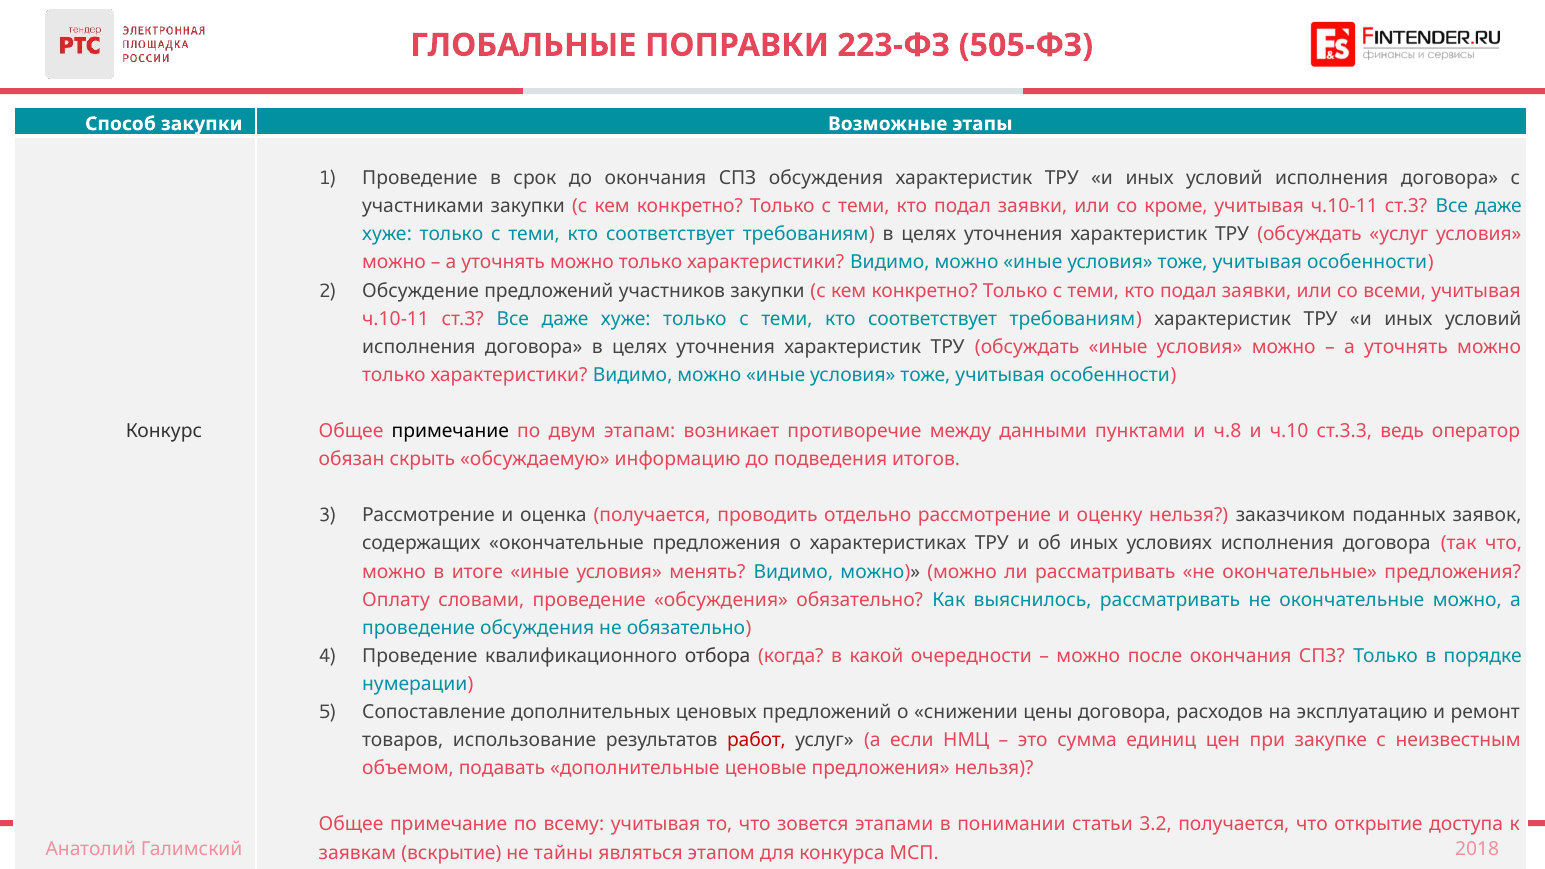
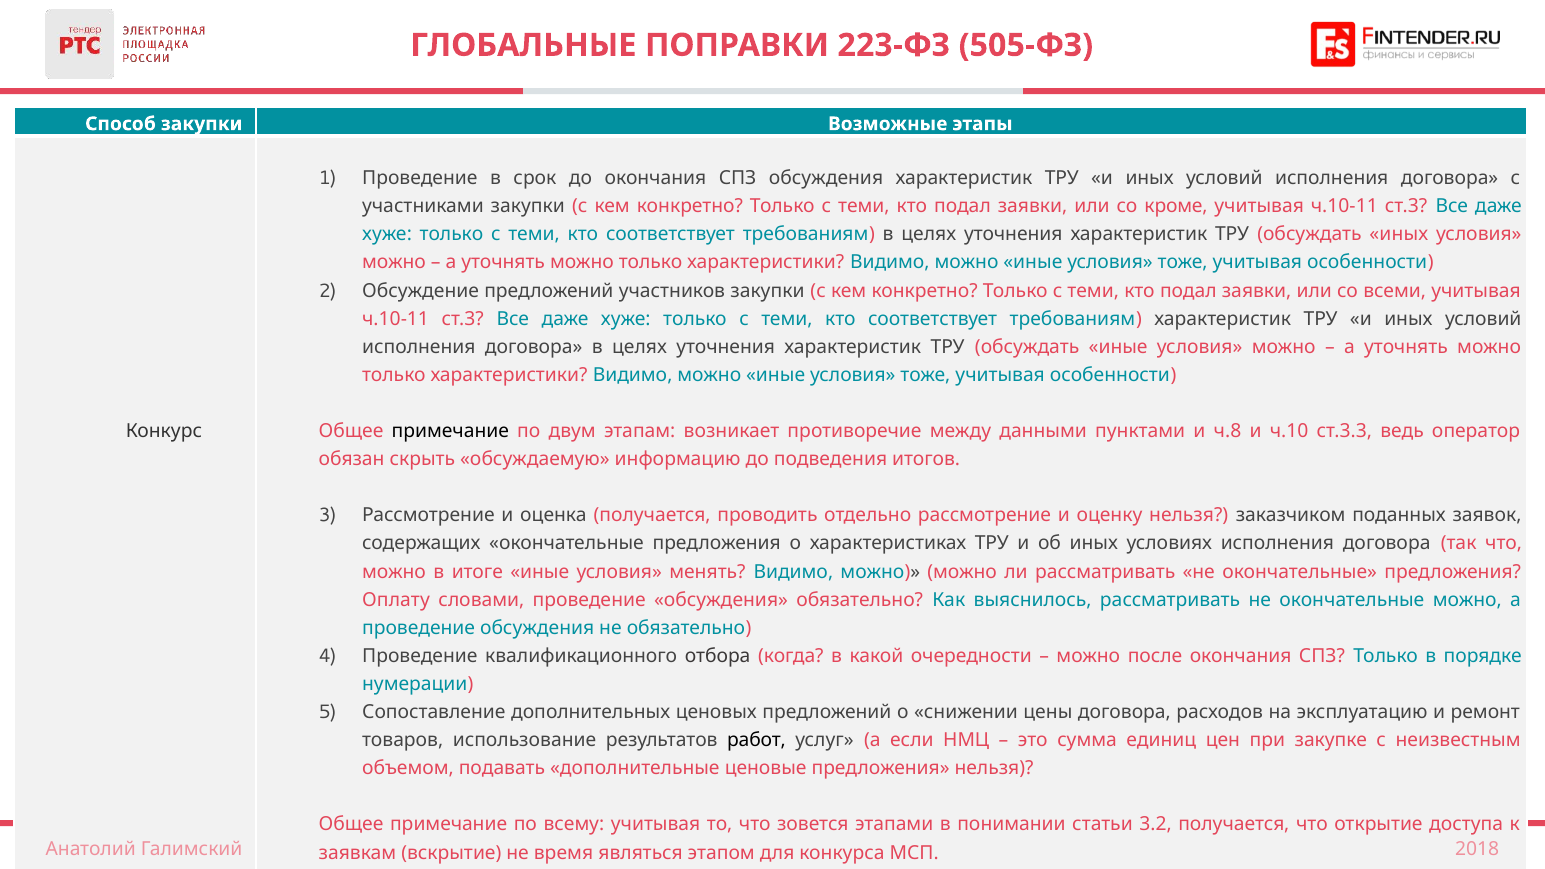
обсуждать услуг: услуг -> иных (1399, 235)
работ colour: red -> black (757, 740)
тайны: тайны -> время (563, 853)
